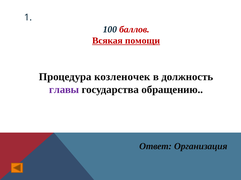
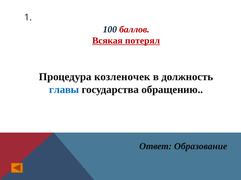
помощи: помощи -> потерял (142, 41)
главы colour: purple -> blue (64, 90)
Организация: Организация -> Образование (201, 147)
